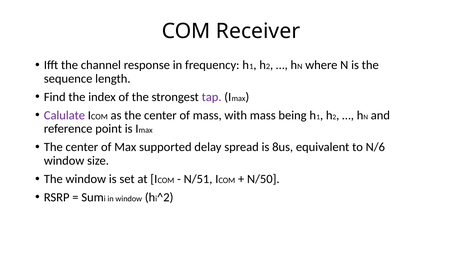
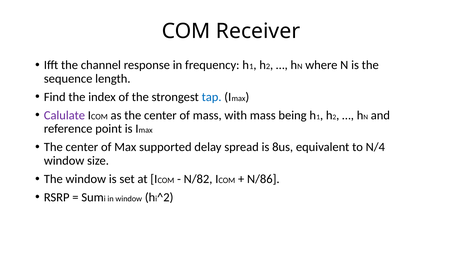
tap colour: purple -> blue (212, 97)
N/6: N/6 -> N/4 (375, 147)
N/51: N/51 -> N/82 (198, 179)
N/50: N/50 -> N/86 (263, 179)
